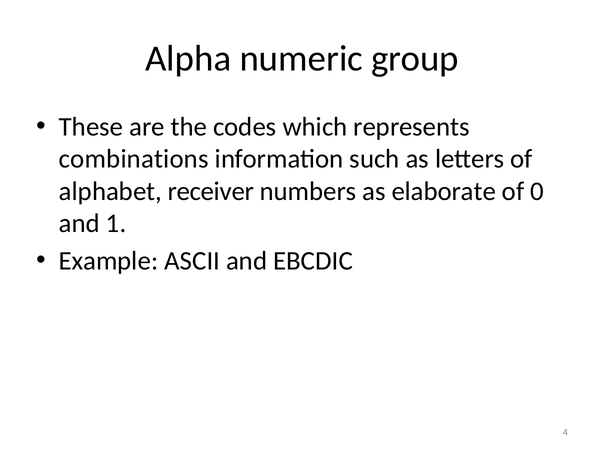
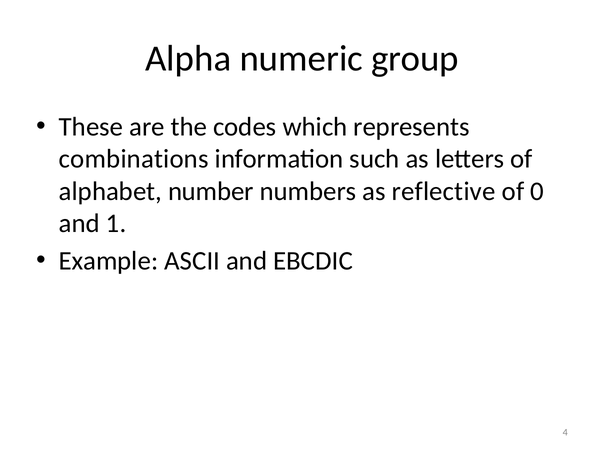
receiver: receiver -> number (211, 191)
elaborate: elaborate -> reflective (444, 191)
